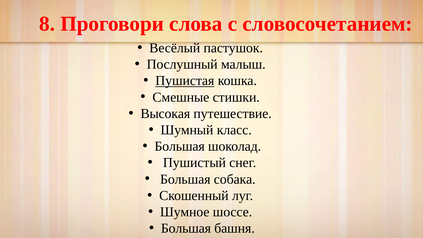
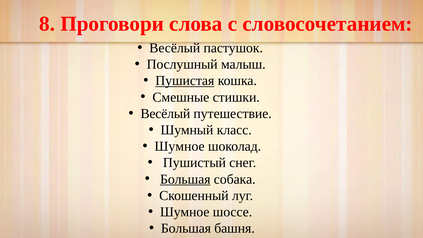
Высокая: Высокая -> Весёлый (165, 114)
Большая: Большая -> Шумное (180, 146)
Большая underline: none -> present (185, 179)
